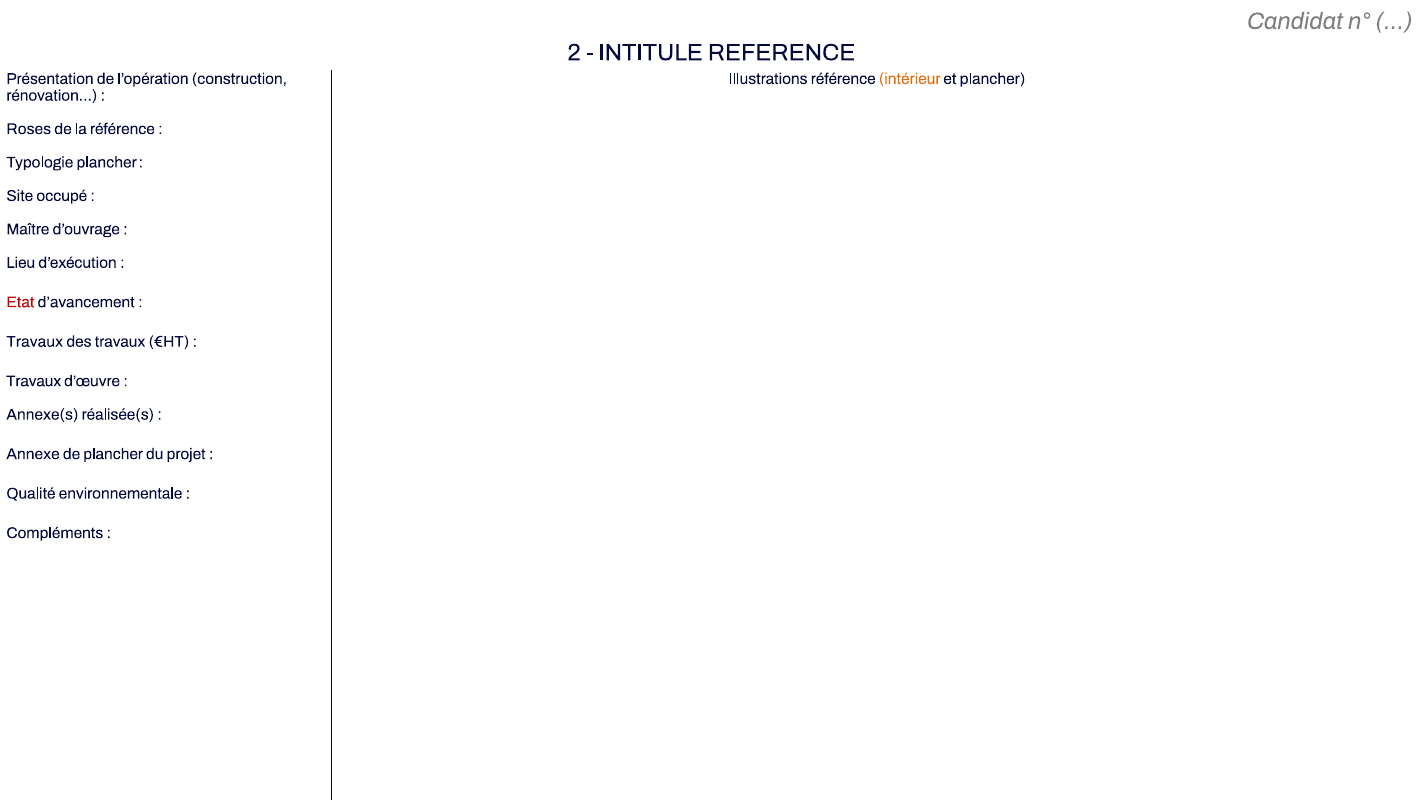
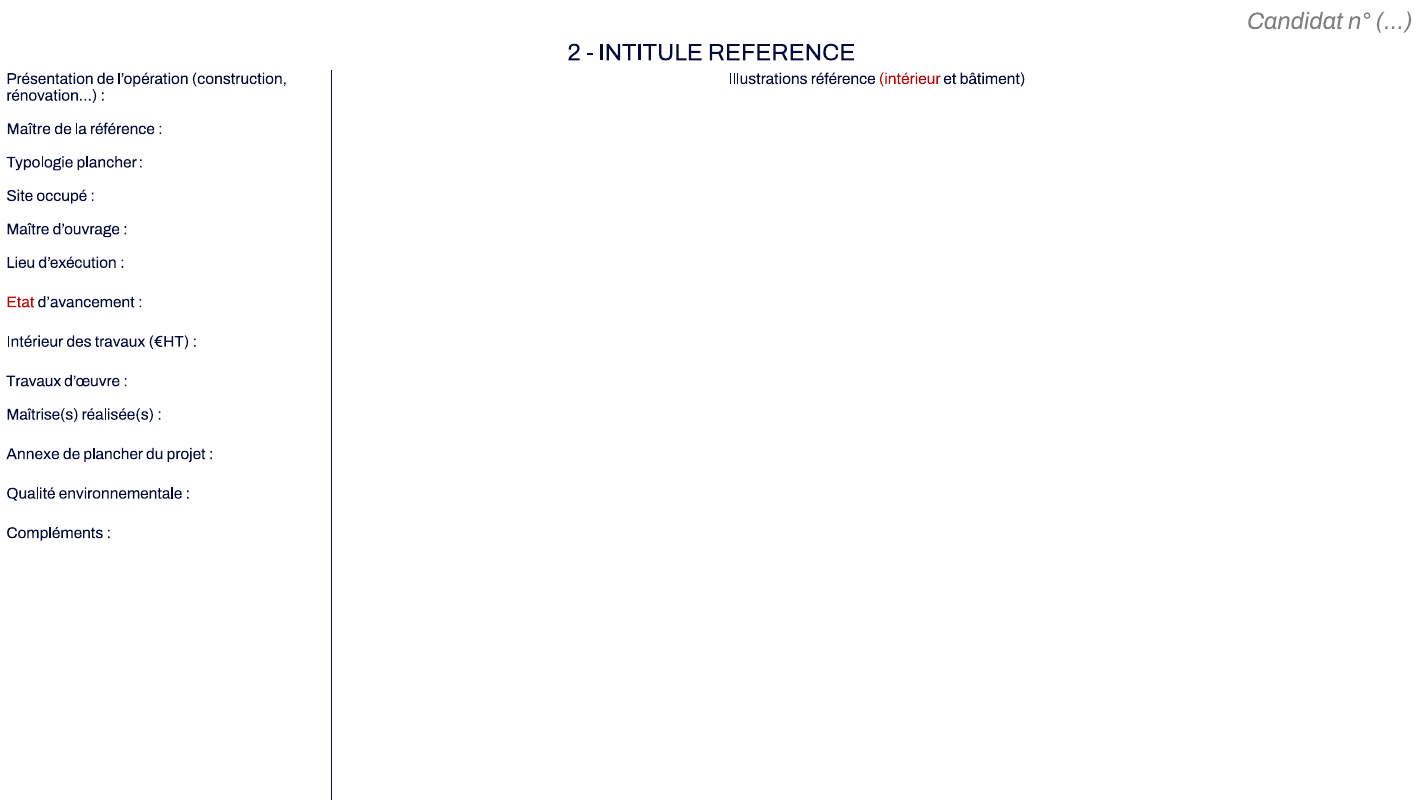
intérieur colour: orange -> red (910, 79)
et plancher: plancher -> bâtiment (993, 79)
Roses: Roses -> Maître (29, 129)
Travaux: Travaux -> Intérieur (35, 342)
Annexe(s: Annexe(s -> Maîtrise(s (42, 415)
